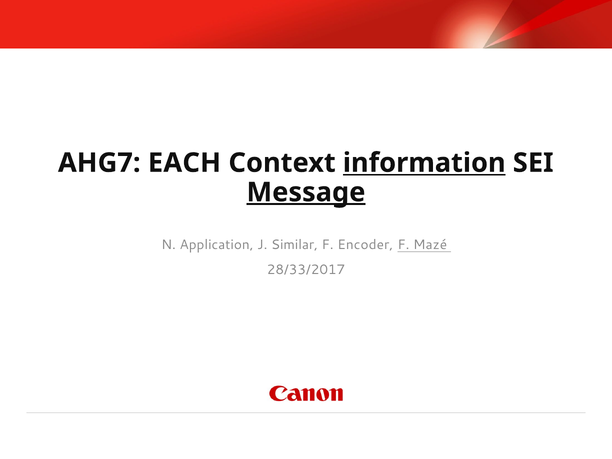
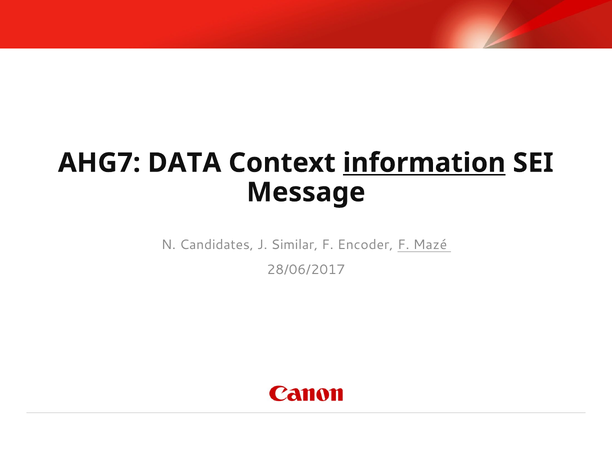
EACH: EACH -> DATA (184, 163)
Message underline: present -> none (306, 192)
Application: Application -> Candidates (217, 245)
28/33/2017: 28/33/2017 -> 28/06/2017 (306, 270)
